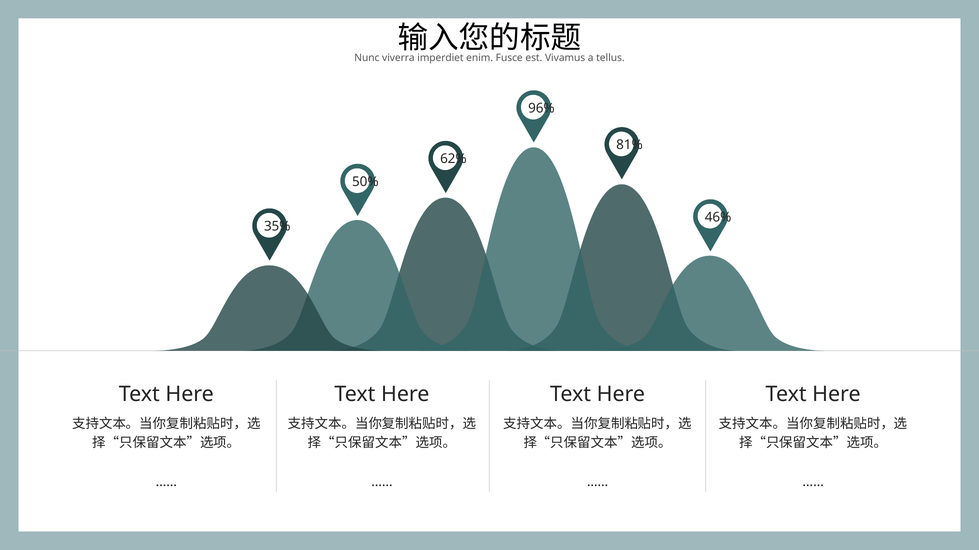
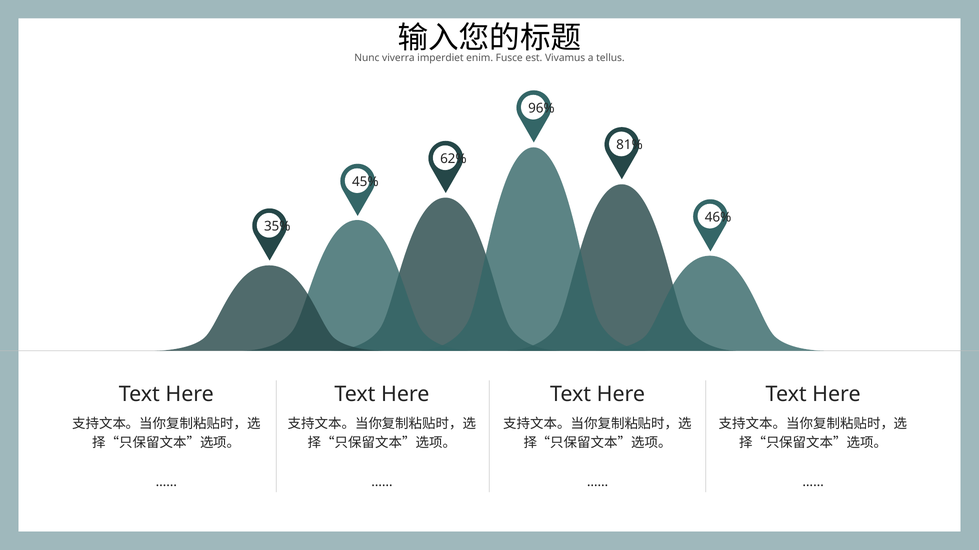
50%: 50% -> 45% (365, 182)
